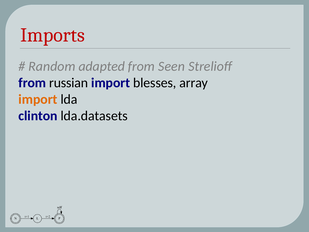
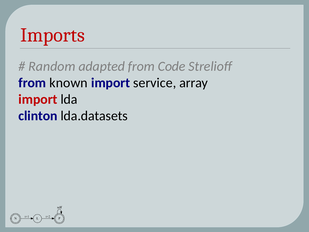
Seen: Seen -> Code (172, 66)
russian: russian -> known (69, 83)
blesses: blesses -> service (155, 83)
import colour: orange -> red (38, 99)
